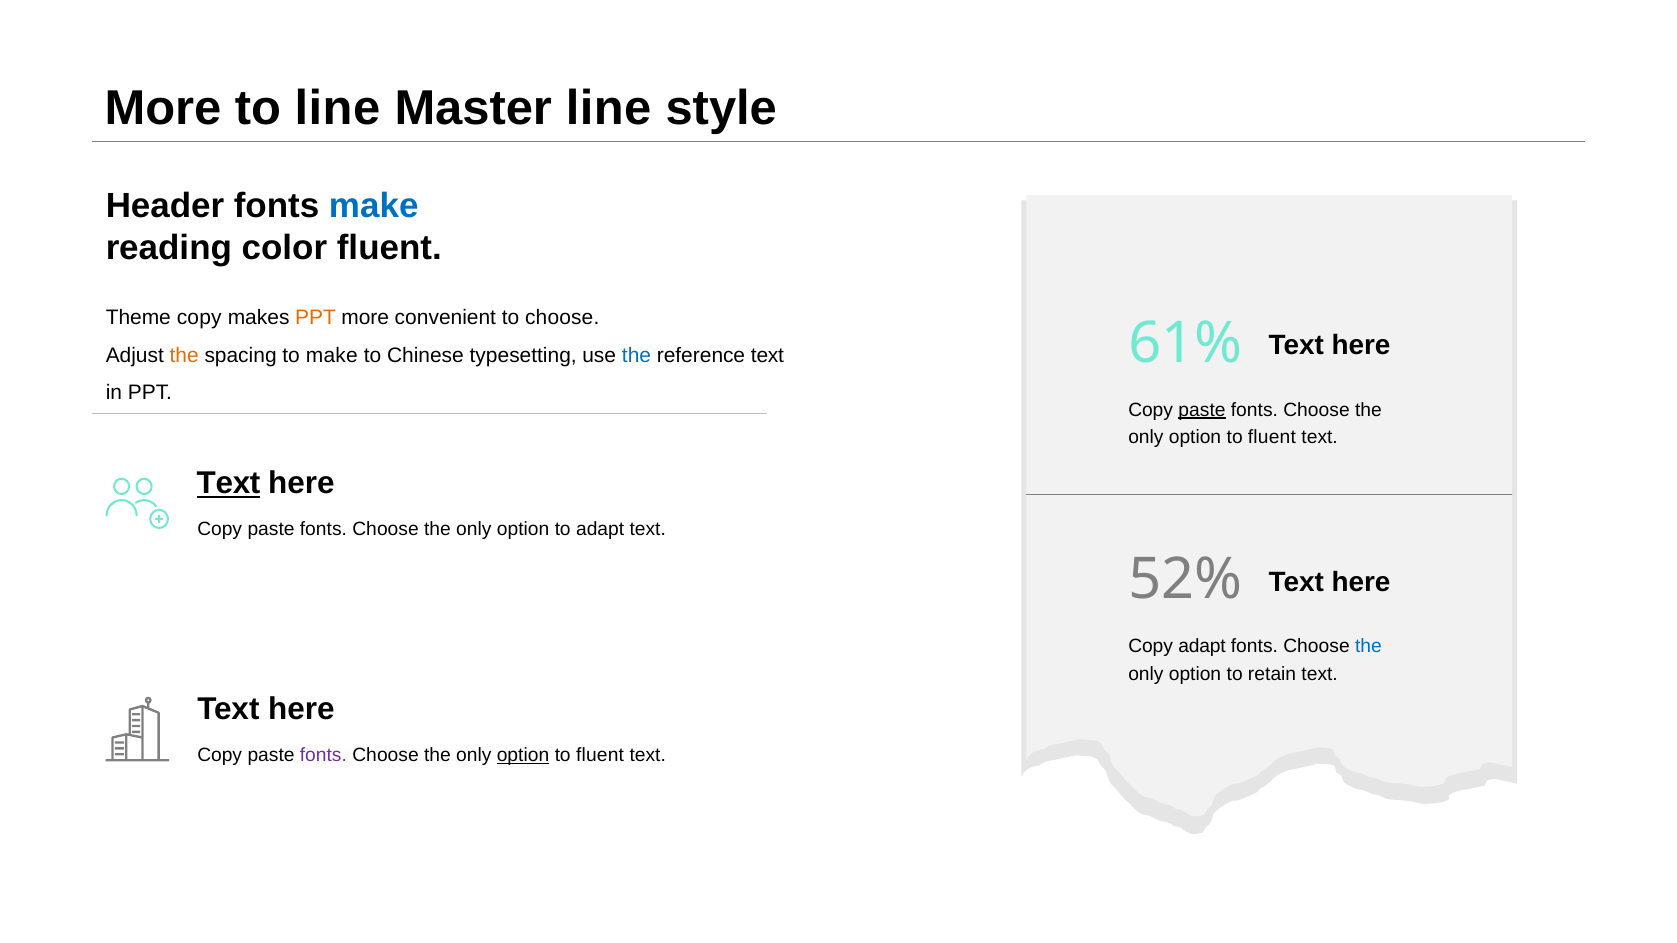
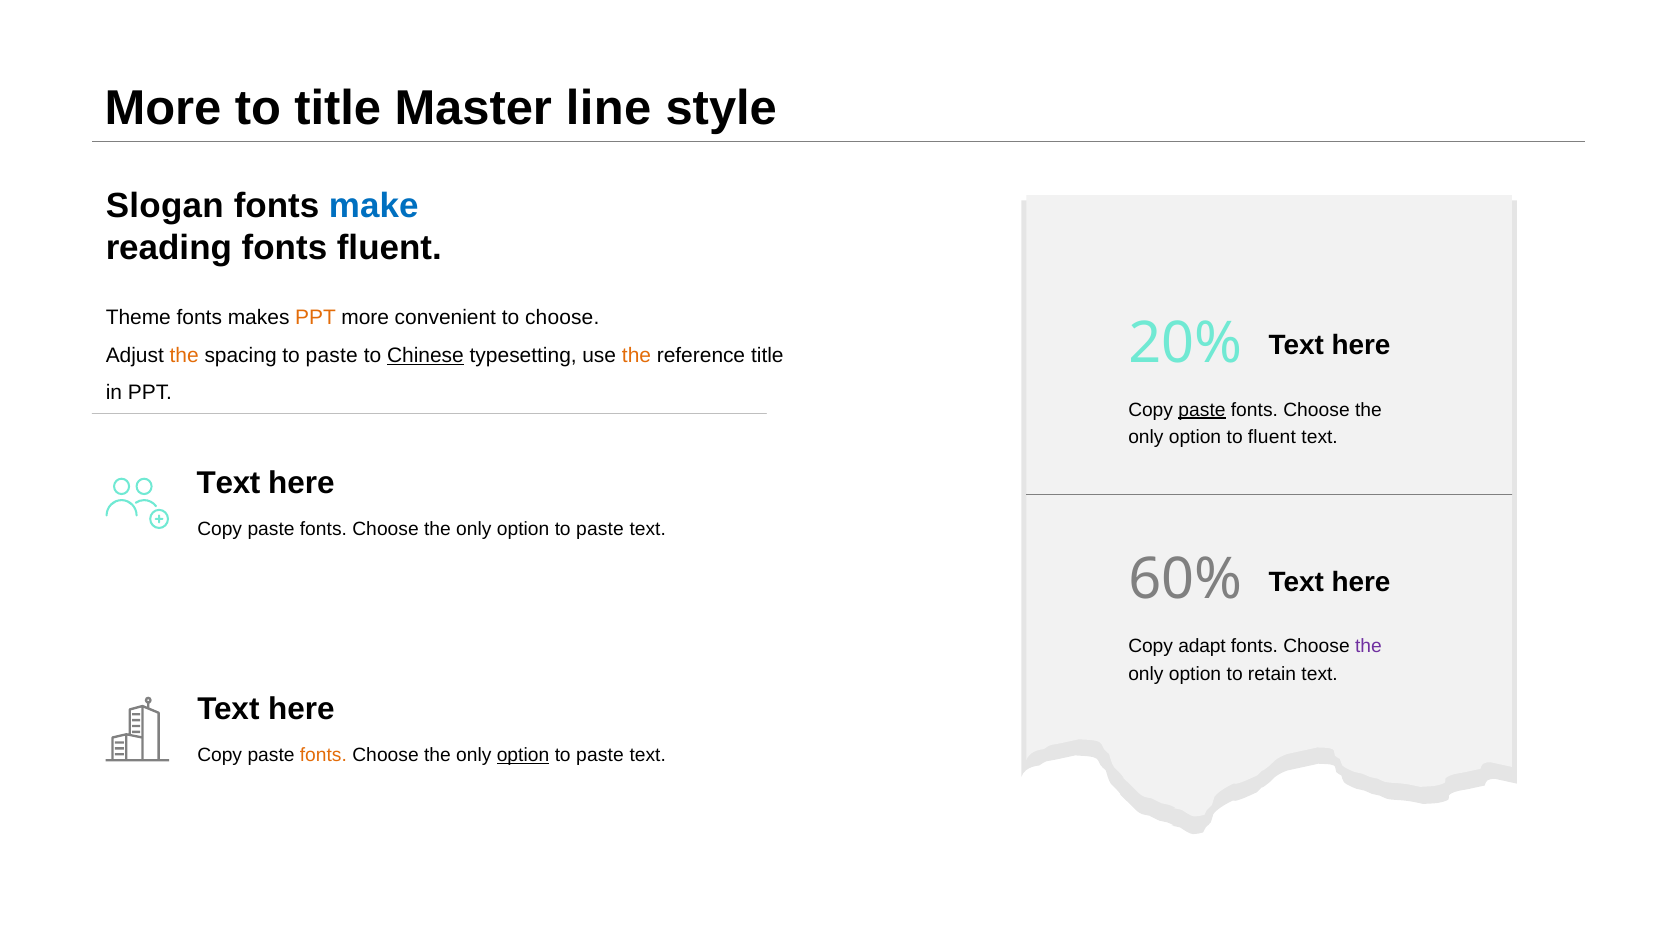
to line: line -> title (338, 108)
Header: Header -> Slogan (165, 206)
reading color: color -> fonts (284, 248)
Theme copy: copy -> fonts (199, 318)
61%: 61% -> 20% (1185, 343)
spacing to make: make -> paste (332, 355)
Chinese underline: none -> present (425, 355)
the colour: blue -> orange (637, 355)
reference text: text -> title (767, 355)
Text underline: present -> none (229, 484)
adapt: adapt -> paste (600, 529)
52%: 52% -> 60% (1185, 580)
the colour: blue -> purple (1368, 646)
fonts colour: purple -> orange (323, 755)
fluent: fluent -> paste (600, 755)
